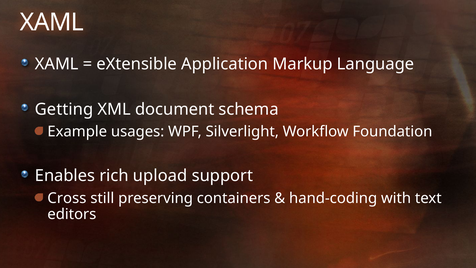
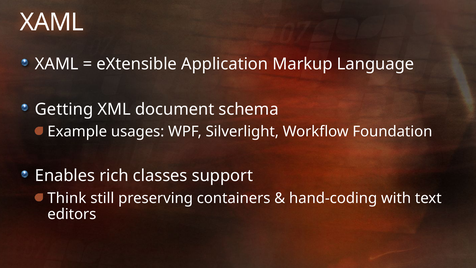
upload: upload -> classes (160, 176)
Cross: Cross -> Think (67, 198)
